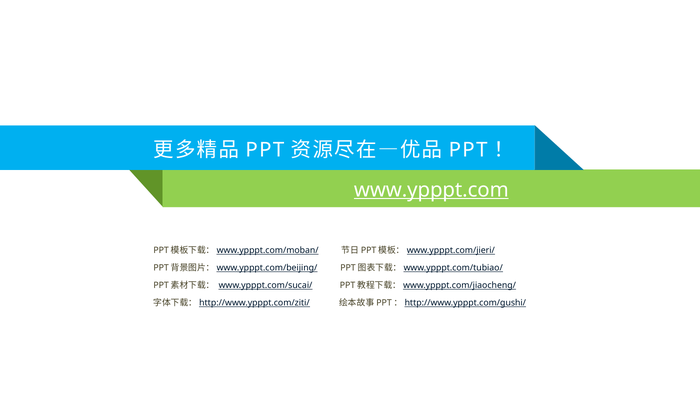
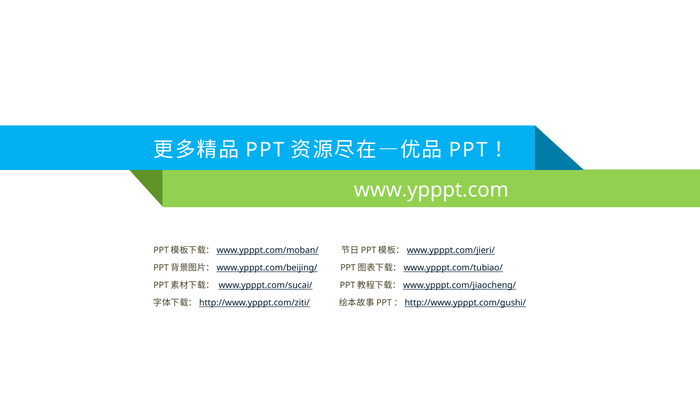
www.ypppt.com underline: present -> none (431, 190)
